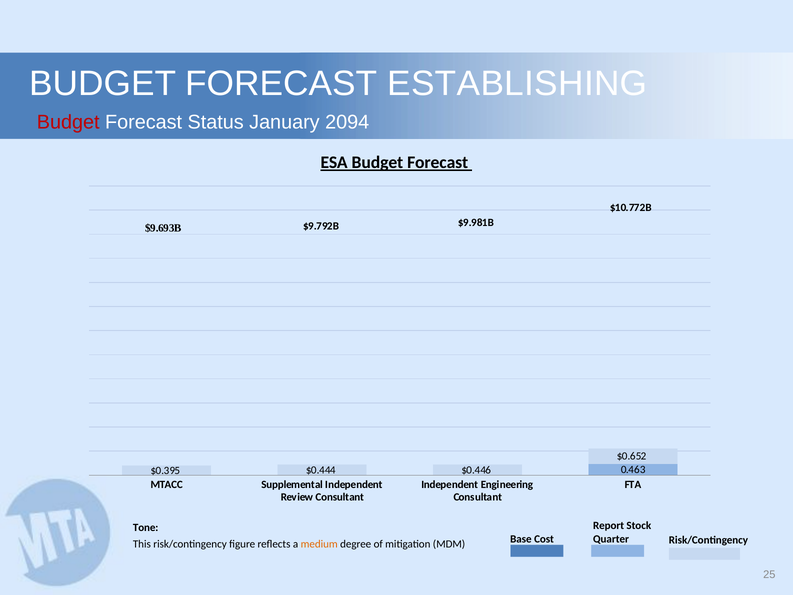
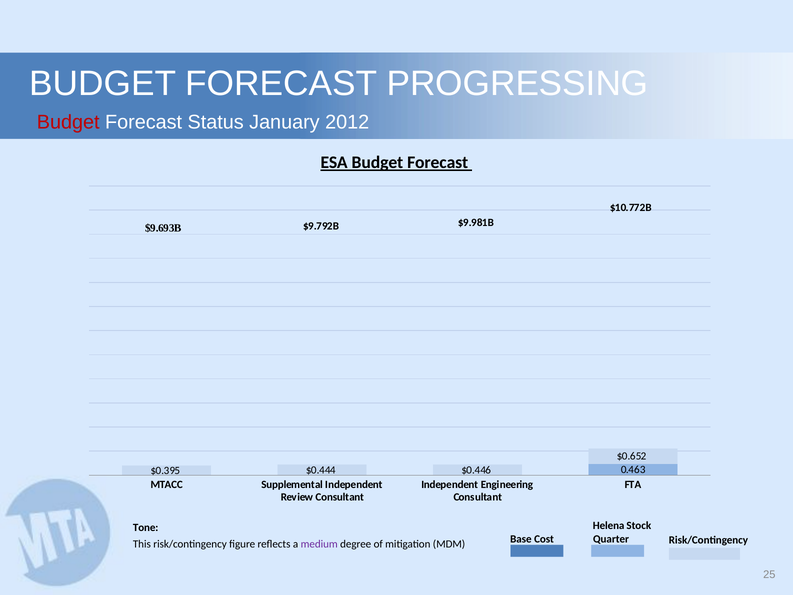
ESTABLISHING: ESTABLISHING -> PROGRESSING (517, 84)
2094: 2094 -> 2012 (347, 122)
Report: Report -> Helena (609, 526)
medium colour: orange -> purple (319, 544)
